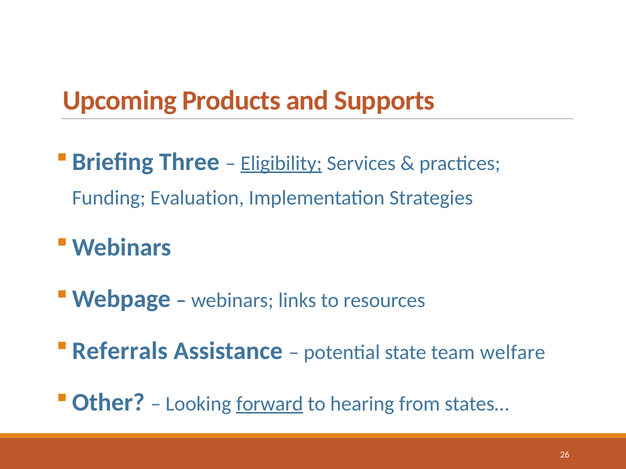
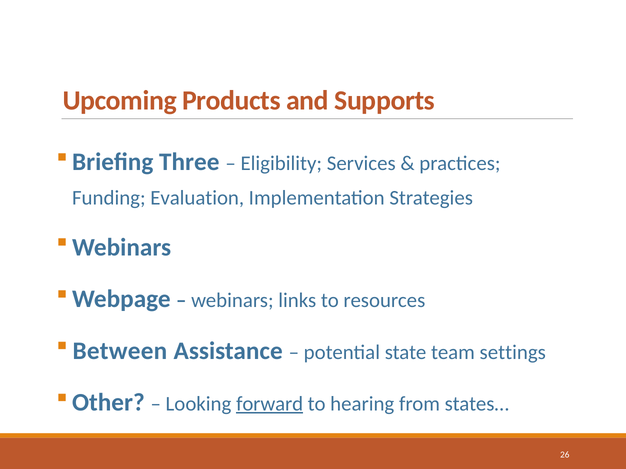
Eligibility underline: present -> none (281, 163)
Referrals: Referrals -> Between (120, 351)
welfare: welfare -> settings (513, 352)
